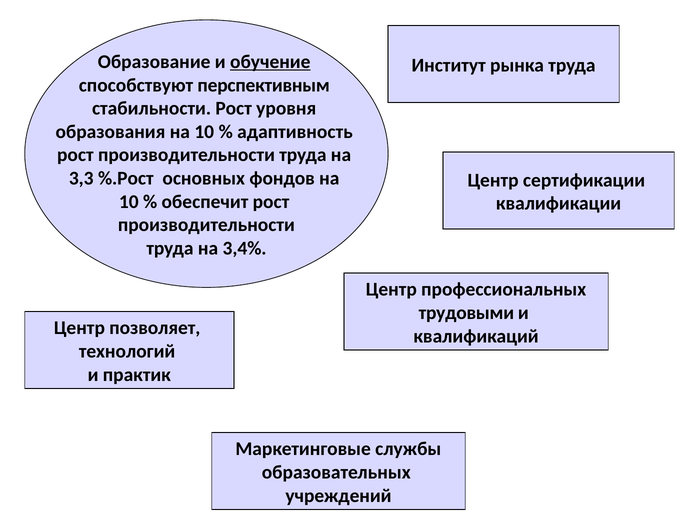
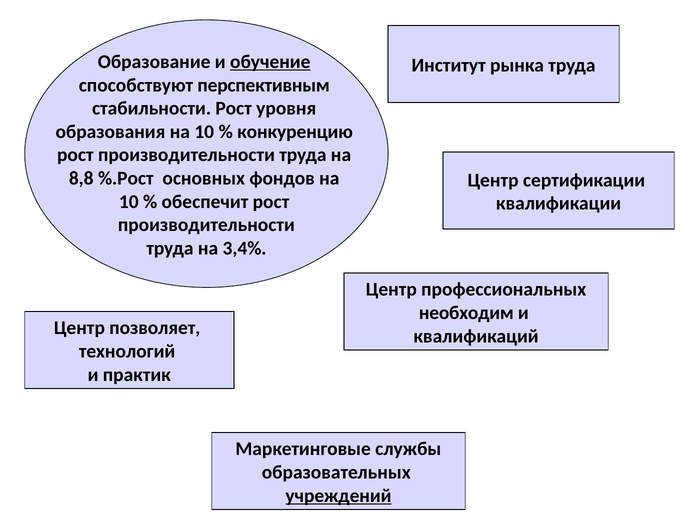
адаптивность: адаптивность -> конкуренцию (295, 132)
3,3: 3,3 -> 8,8 (81, 178)
трудовыми: трудовыми -> необходим (466, 313)
учреждений underline: none -> present (338, 496)
